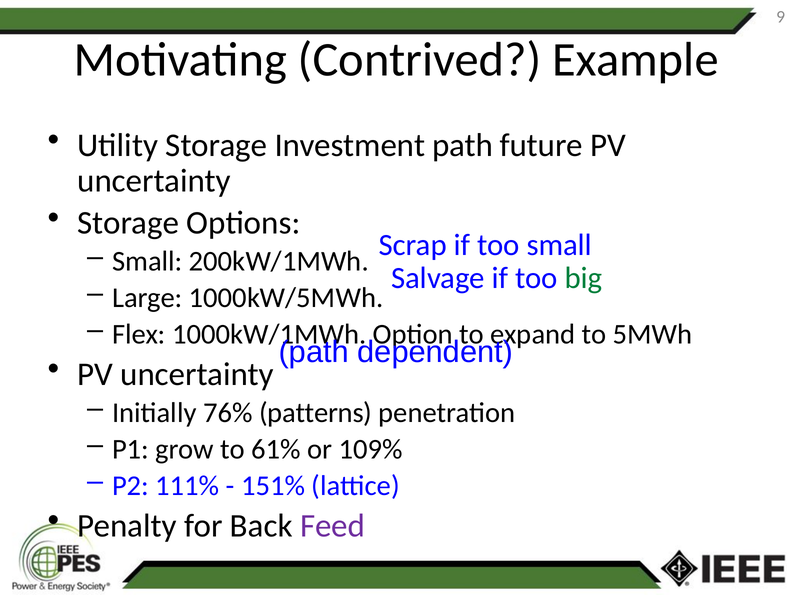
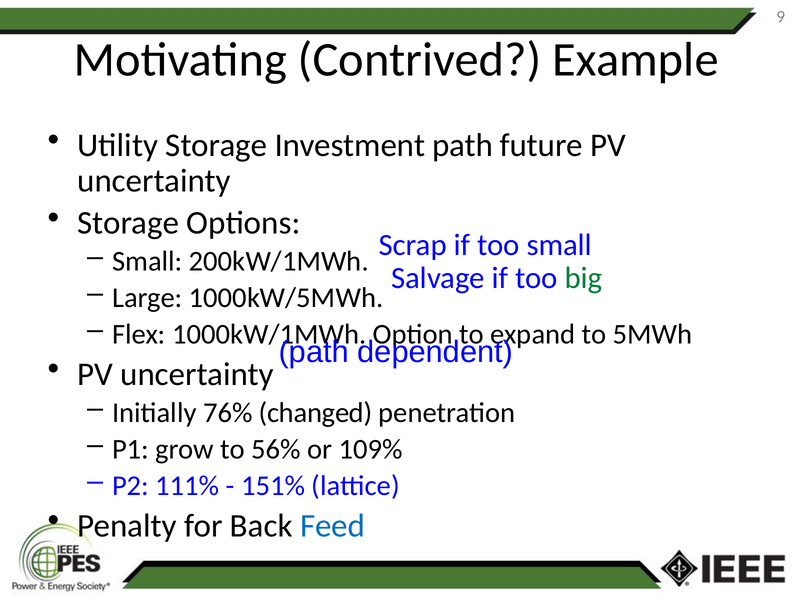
patterns: patterns -> changed (316, 412)
61%: 61% -> 56% (276, 449)
Feed colour: purple -> blue (333, 526)
